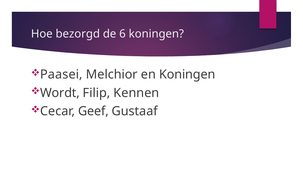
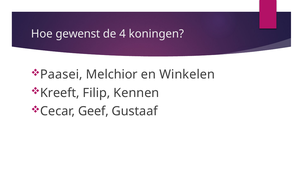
bezorgd: bezorgd -> gewenst (78, 34)
6: 6 -> 4 (122, 34)
en Koningen: Koningen -> Winkelen (187, 74)
Wordt: Wordt -> Kreeft (60, 93)
